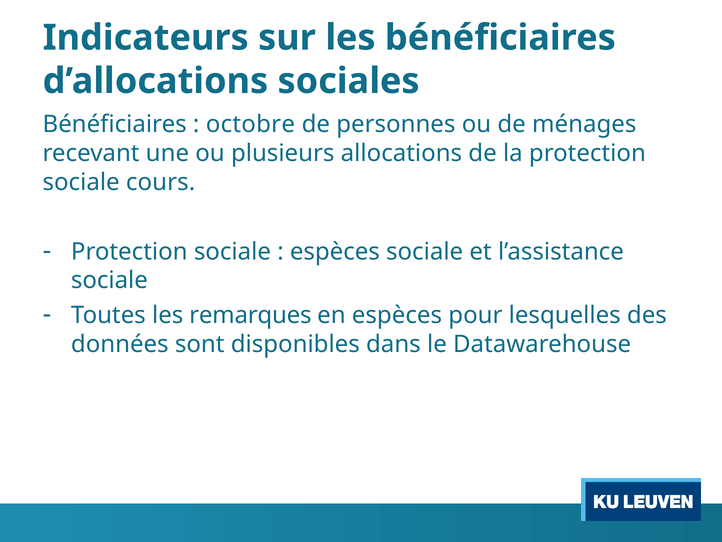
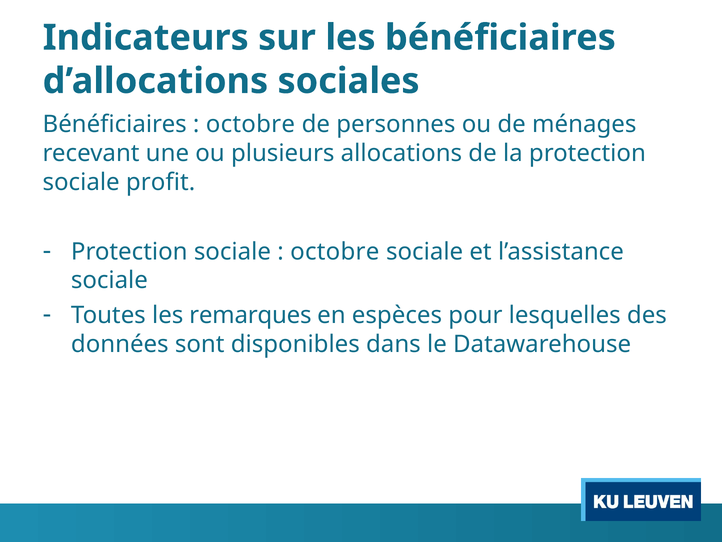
cours: cours -> profit (161, 182)
espèces: espèces -> octobre (335, 251)
